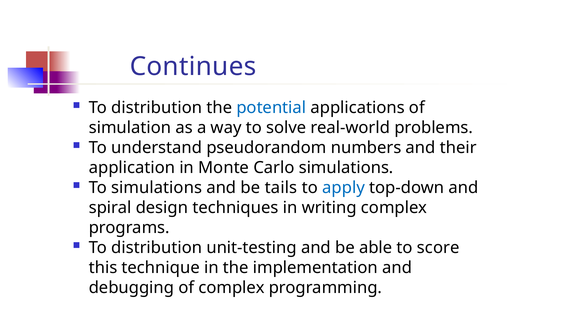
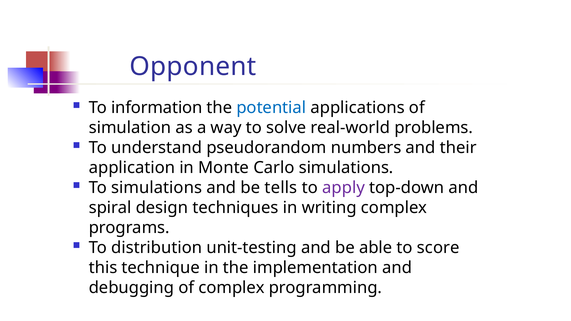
Continues: Continues -> Opponent (193, 66)
distribution: distribution -> information (157, 108)
tails: tails -> tells (281, 188)
apply colour: blue -> purple (344, 188)
